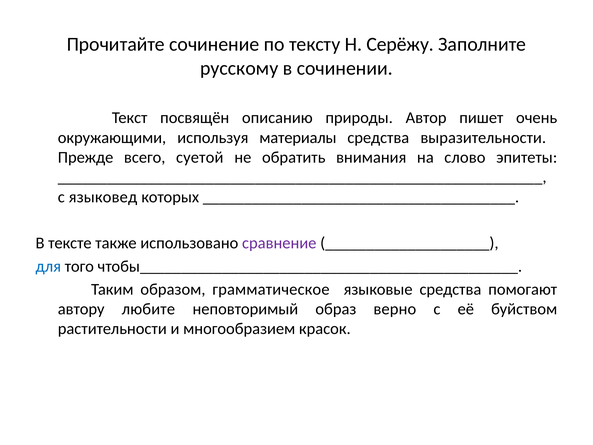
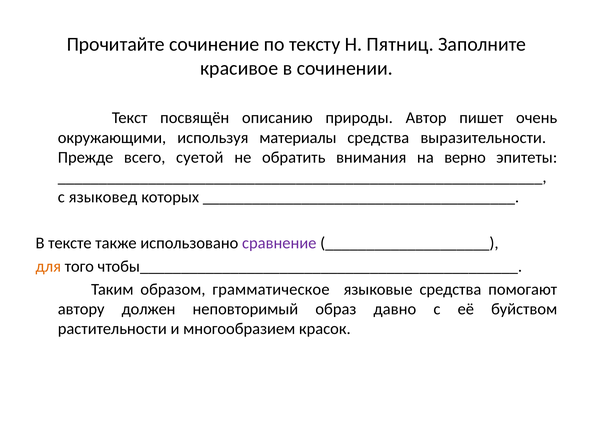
Серёжу: Серёжу -> Пятниц (400, 44)
русскому: русскому -> красивое (239, 68)
слово: слово -> верно (465, 157)
для colour: blue -> orange (48, 266)
любите: любите -> должен (149, 309)
верно: верно -> давно (395, 309)
